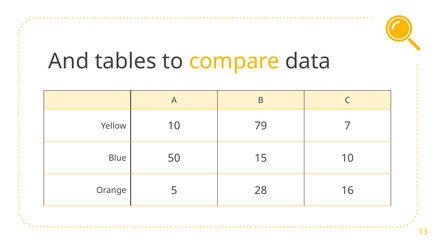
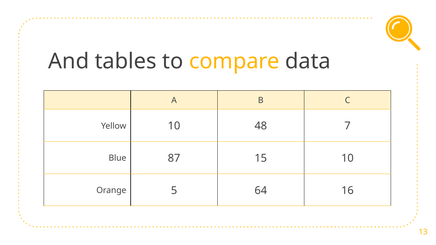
79: 79 -> 48 (261, 126)
50: 50 -> 87 (174, 158)
28: 28 -> 64 (261, 191)
